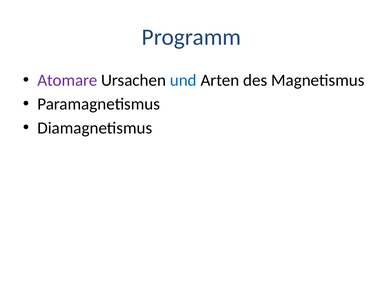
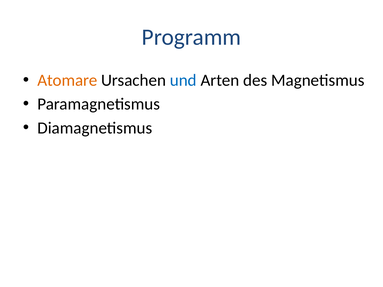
Atomare colour: purple -> orange (67, 80)
